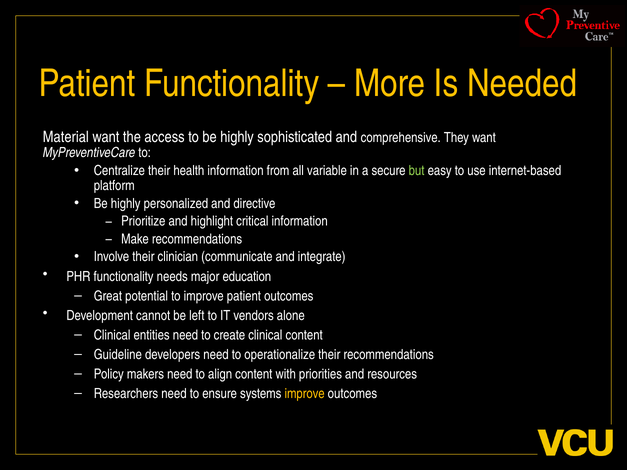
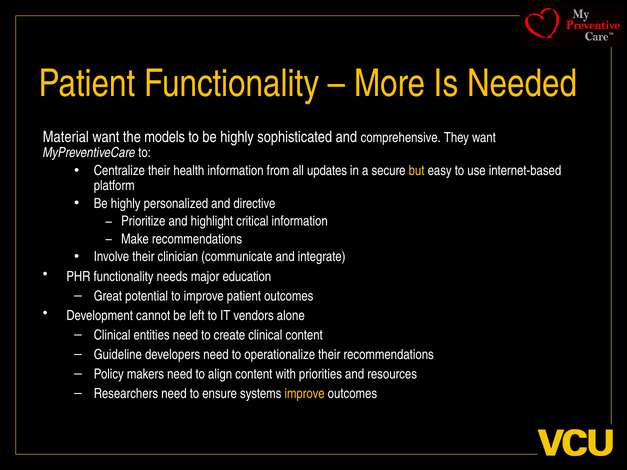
access: access -> models (165, 137)
variable: variable -> updates (327, 171)
but colour: light green -> yellow (417, 171)
